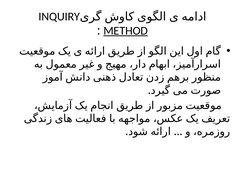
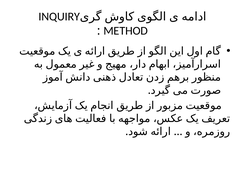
METHOD underline: present -> none (126, 31)
